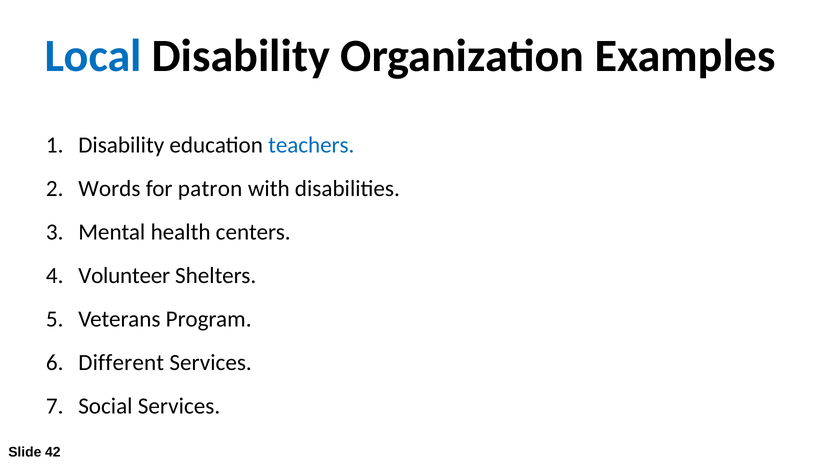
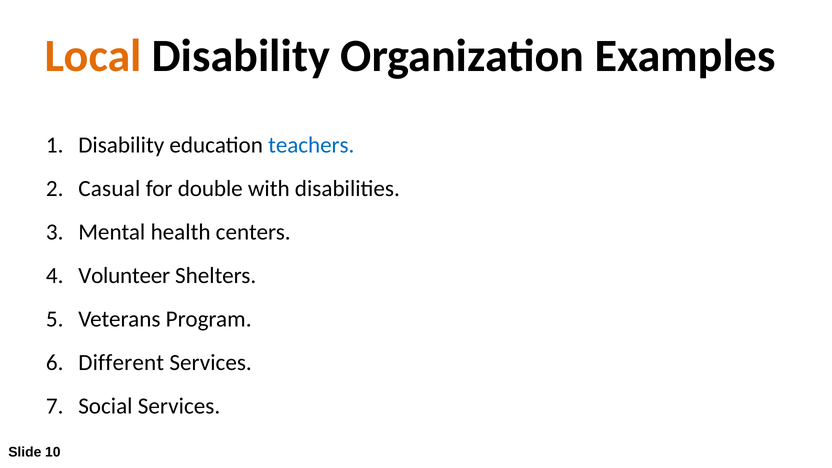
Local colour: blue -> orange (93, 56)
Words: Words -> Casual (109, 189)
patron: patron -> double (210, 189)
42: 42 -> 10 (53, 452)
